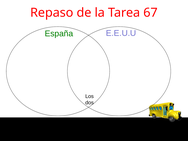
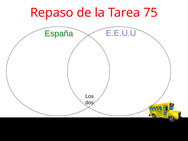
67: 67 -> 75 (151, 13)
